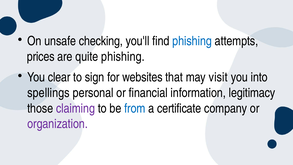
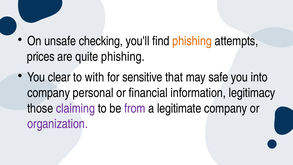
phishing colour: blue -> orange (192, 41)
sign: sign -> with (94, 77)
websites: websites -> sensitive (142, 77)
visit: visit -> safe (218, 77)
spellings: spellings -> company (49, 93)
from colour: blue -> purple (135, 108)
certificate: certificate -> legitimate (179, 108)
